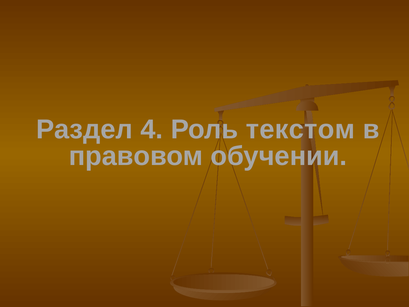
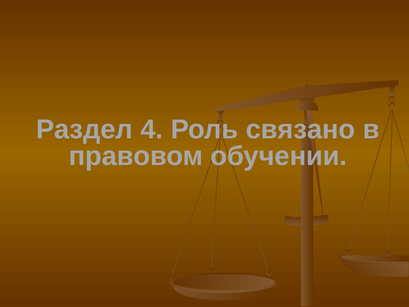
текстом: текстом -> связано (301, 129)
